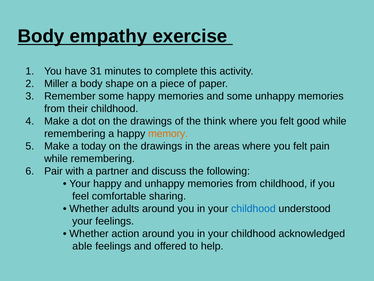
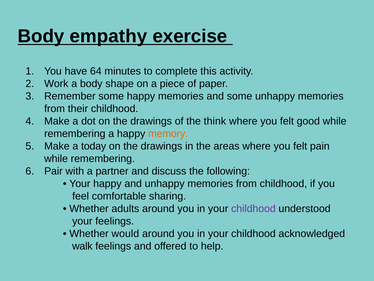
31: 31 -> 64 (96, 71)
Miller: Miller -> Work (56, 84)
childhood colour: blue -> purple (253, 208)
action: action -> would (125, 233)
able: able -> walk (82, 246)
